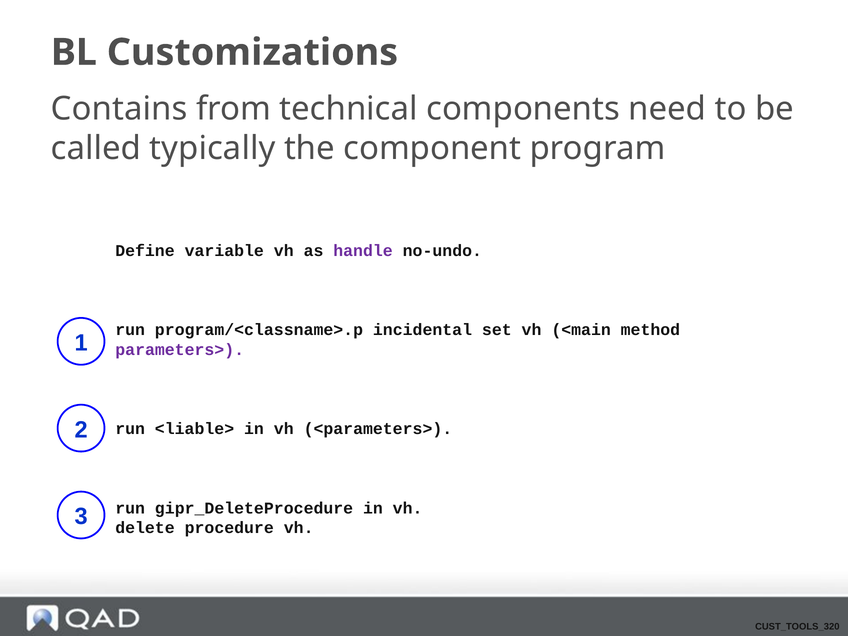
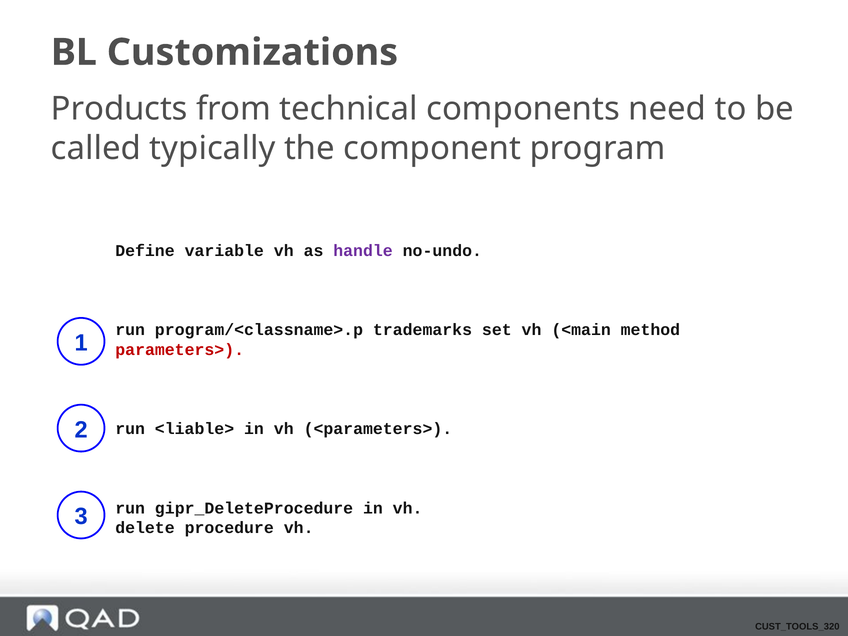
Contains: Contains -> Products (119, 109)
incidental: incidental -> trademarks (423, 330)
parameters> colour: purple -> red (180, 350)
